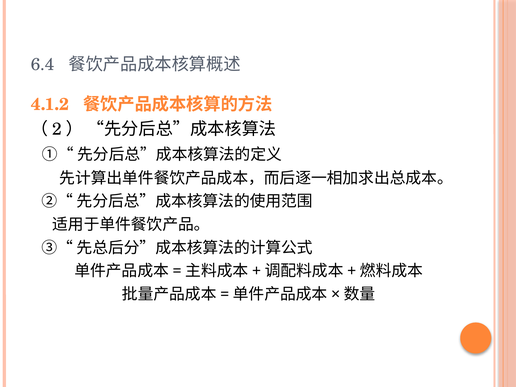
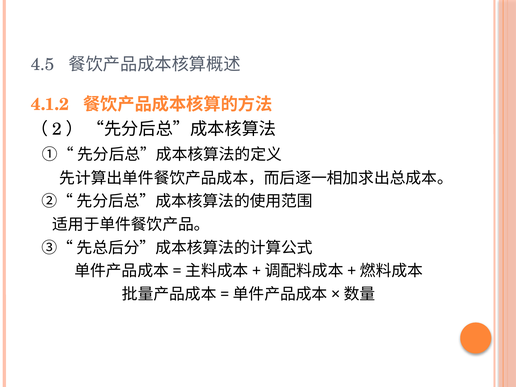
6.4: 6.4 -> 4.5 (42, 65)
